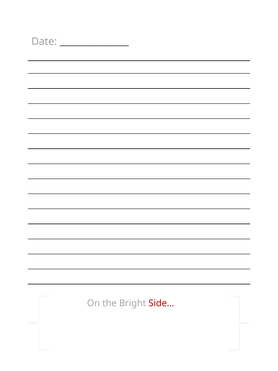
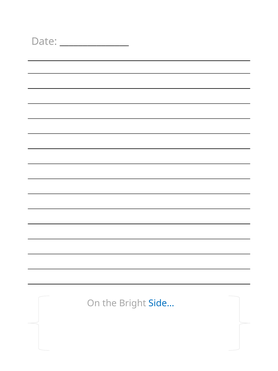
Side… colour: red -> blue (161, 303)
